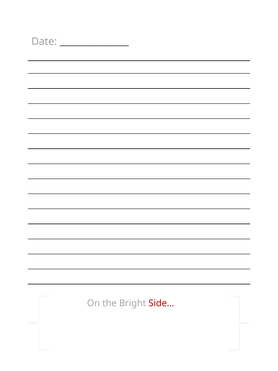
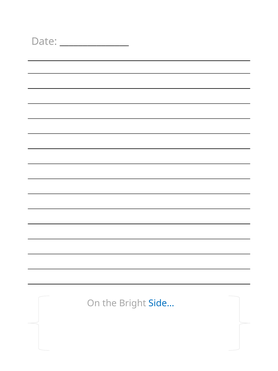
Side… colour: red -> blue (161, 303)
